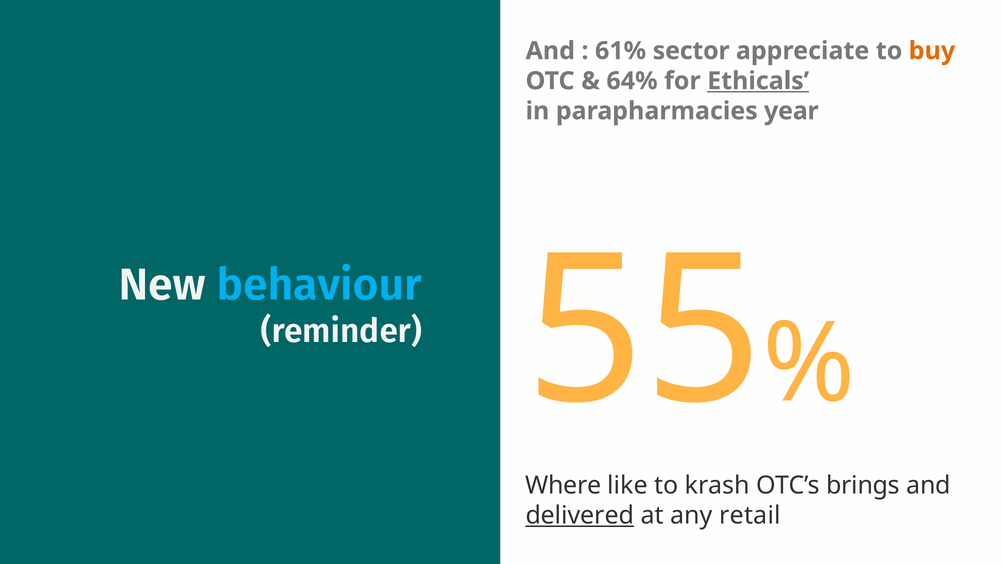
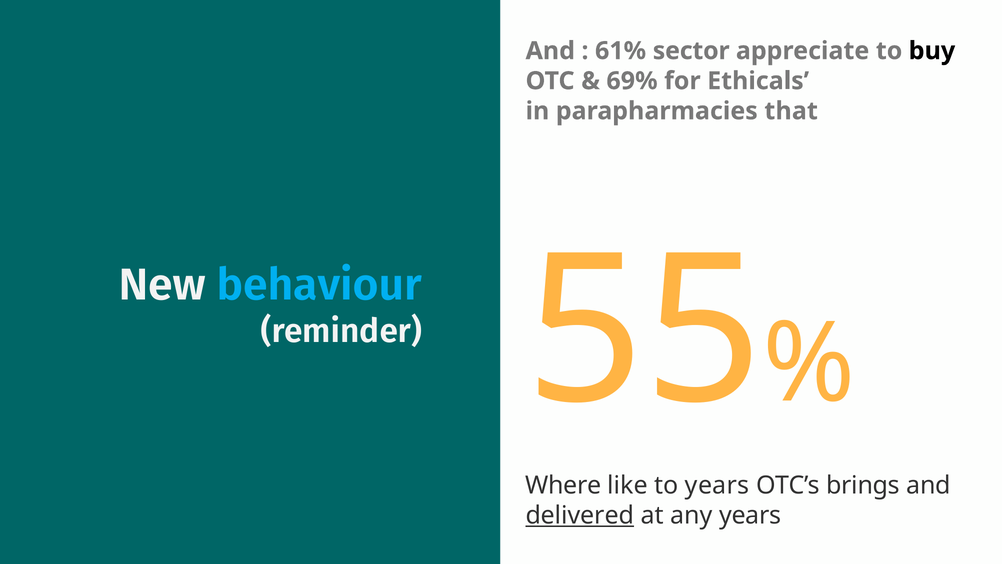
buy colour: orange -> black (932, 51)
64%: 64% -> 69% (632, 81)
Ethicals underline: present -> none (758, 81)
year: year -> that (791, 111)
to krash: krash -> years (717, 485)
any retail: retail -> years (750, 515)
